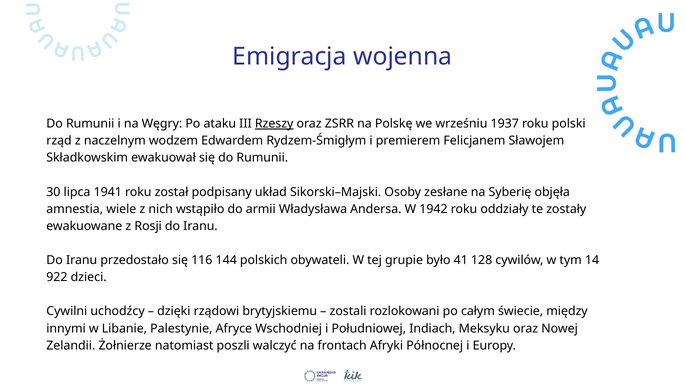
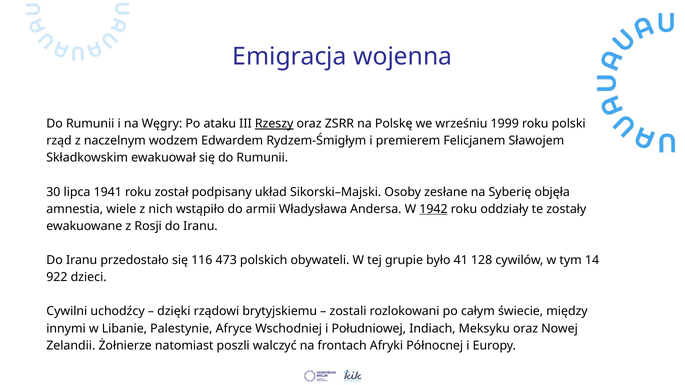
1937: 1937 -> 1999 (505, 124)
1942 underline: none -> present (433, 209)
144: 144 -> 473 (226, 260)
